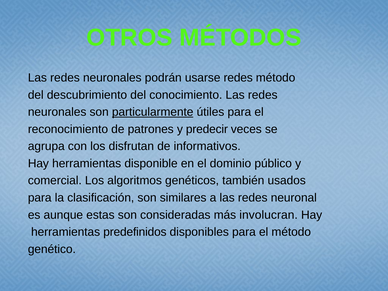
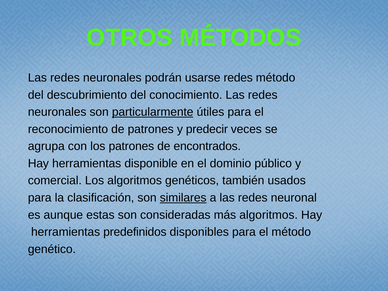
los disfrutan: disfrutan -> patrones (131, 146)
informativos: informativos -> encontrados (207, 146)
similares underline: none -> present (183, 198)
más involucran: involucran -> algoritmos (269, 215)
